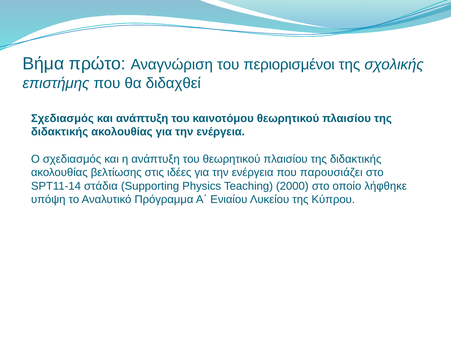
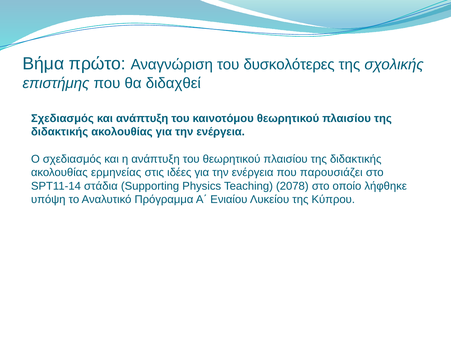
περιορισμένοι: περιορισμένοι -> δυσκολότερες (289, 65)
βελτίωσης: βελτίωσης -> ερμηνείας (116, 173)
2000: 2000 -> 2078 (292, 186)
